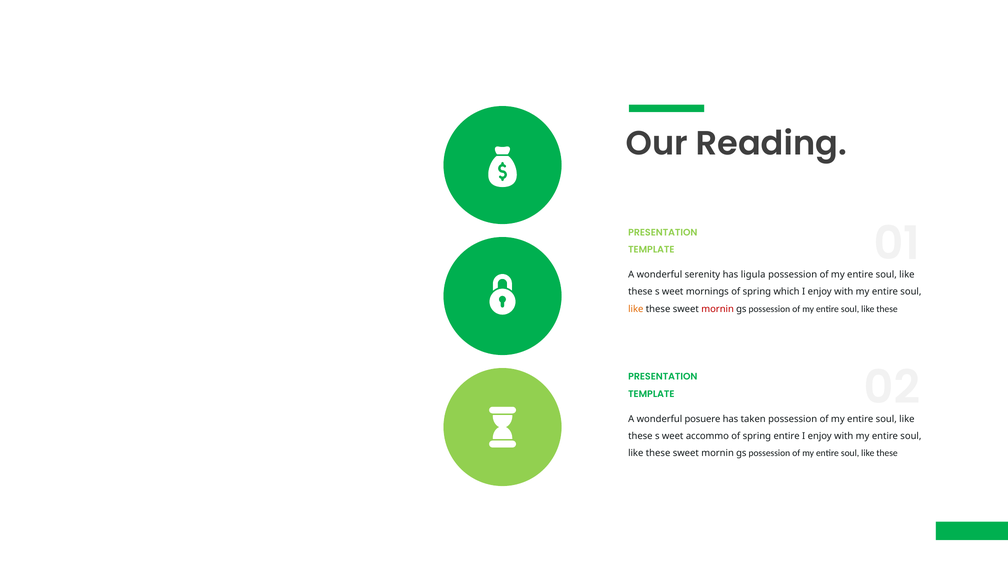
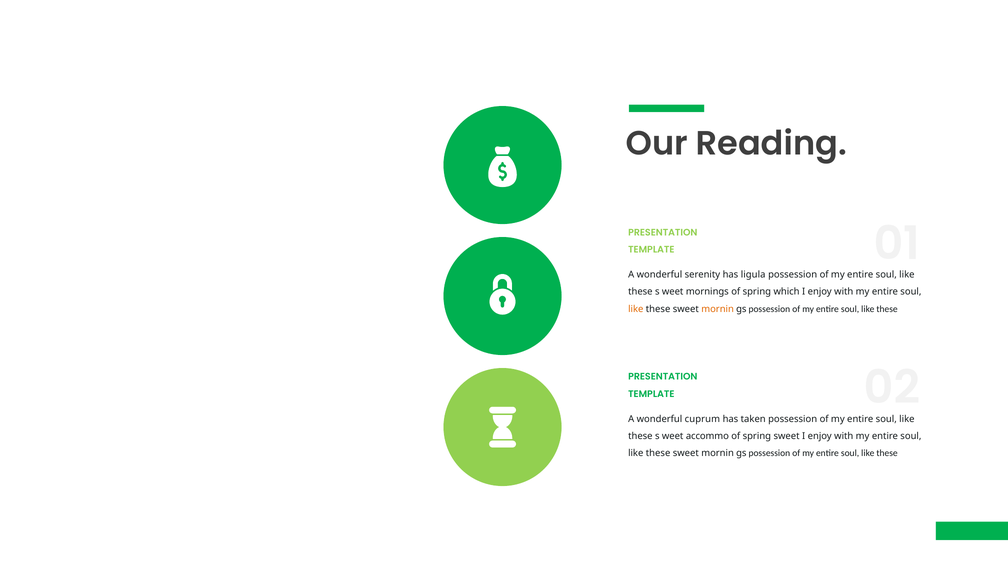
mornin colour: red -> orange (718, 309)
posuere: posuere -> cuprum (702, 419)
spring entire: entire -> sweet (787, 436)
